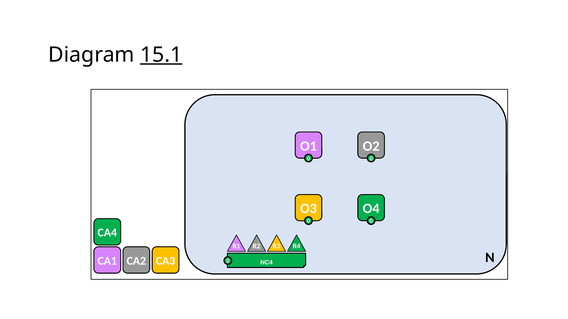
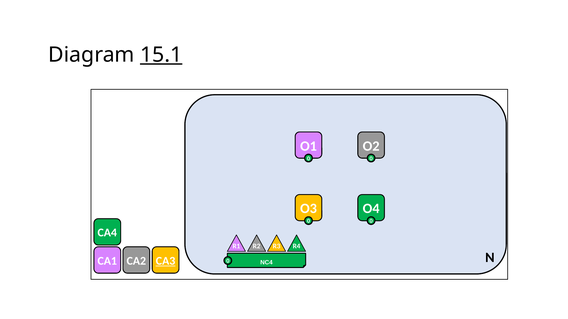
CA3 underline: none -> present (166, 261)
